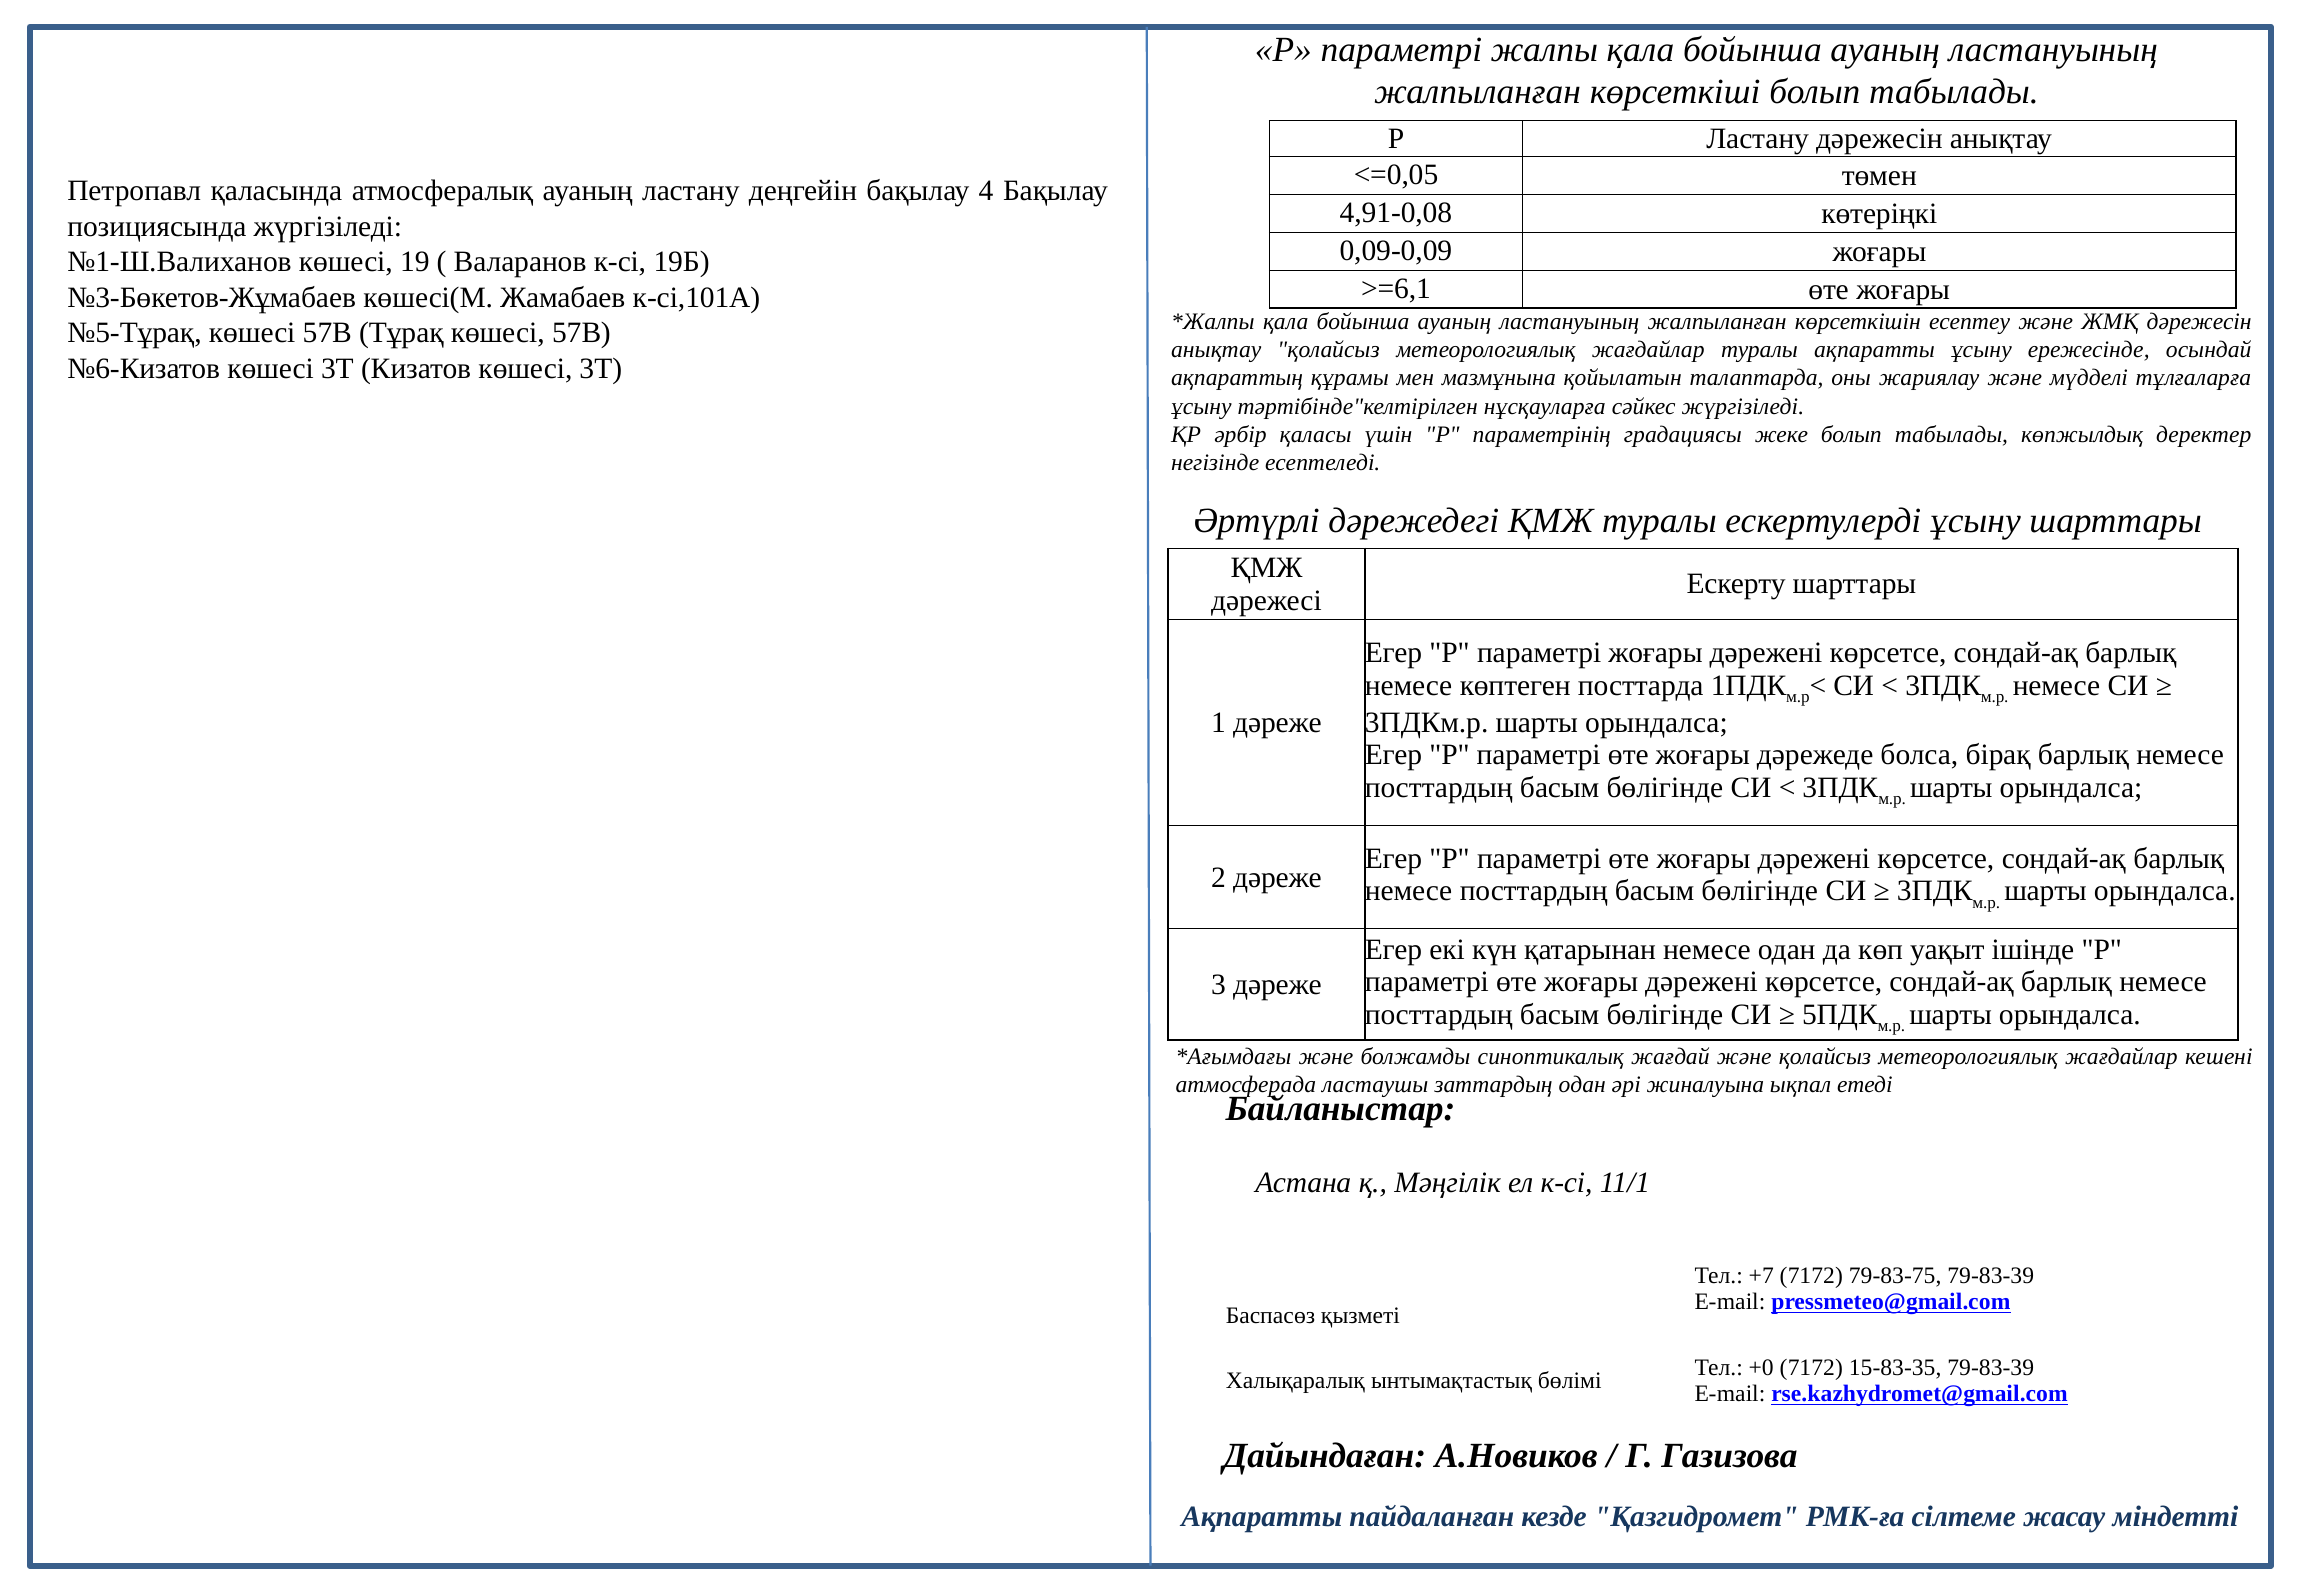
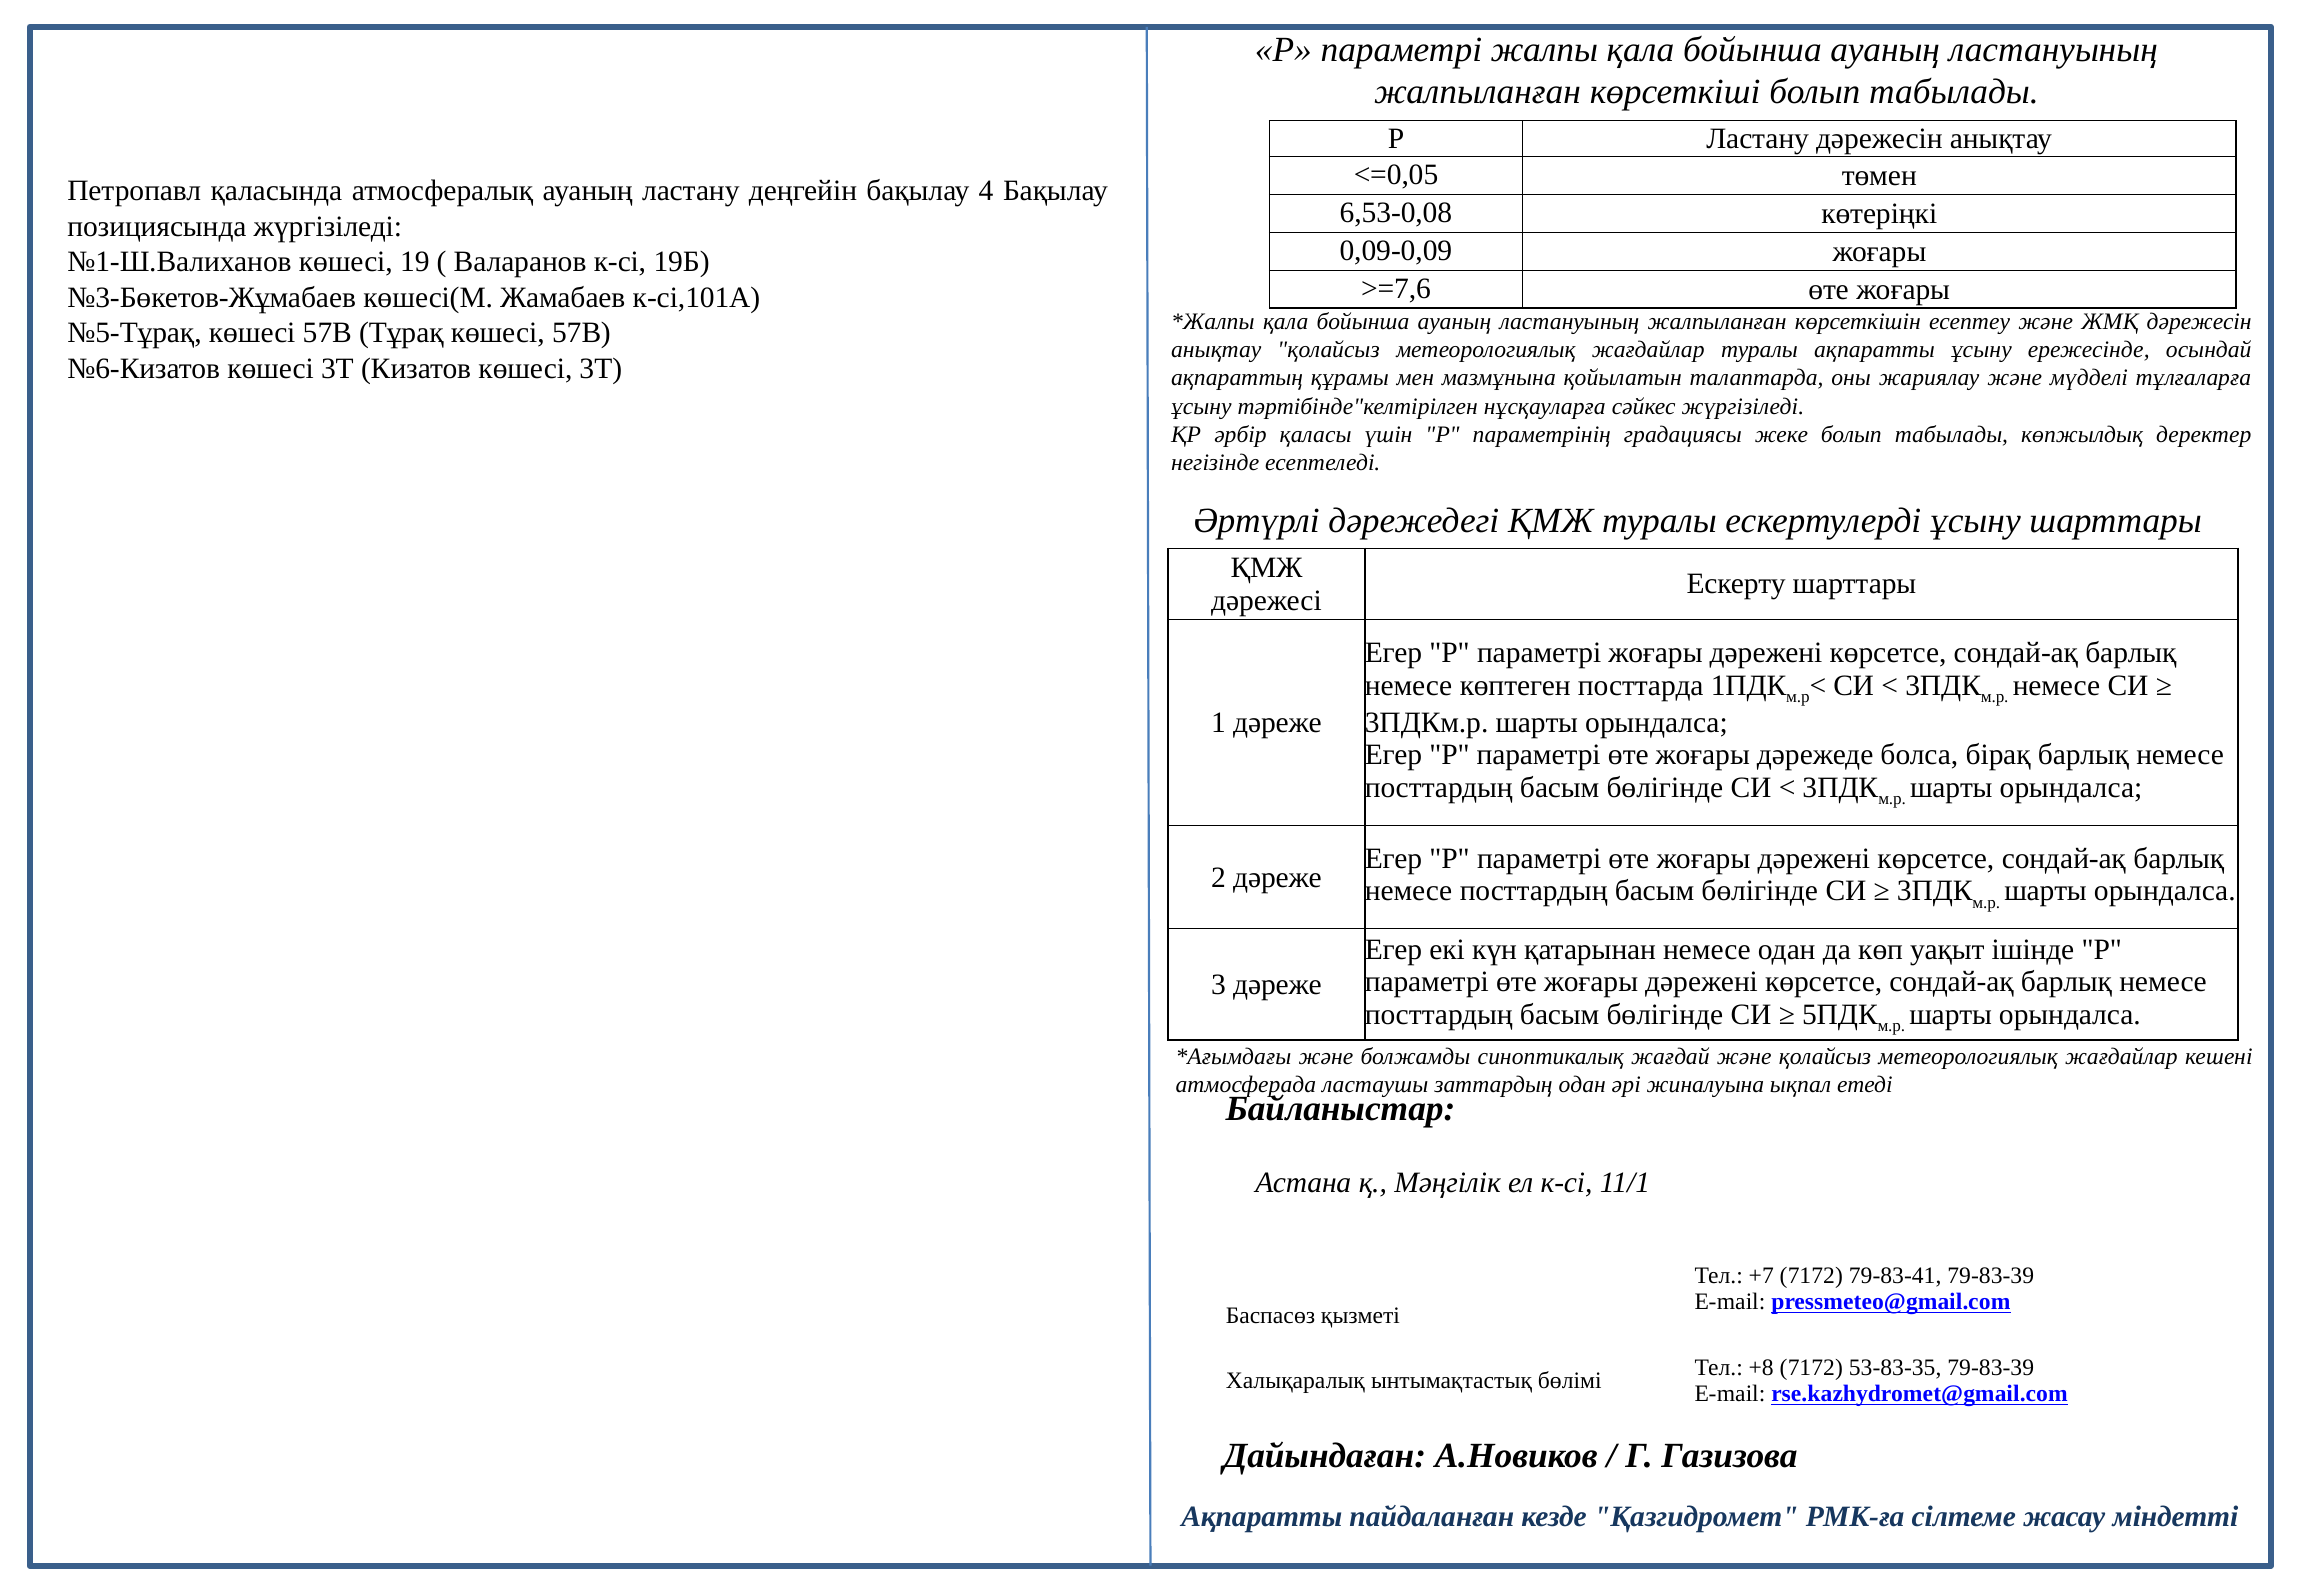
4,91-0,08: 4,91-0,08 -> 6,53-0,08 (1396, 213)
>=6,1: >=6,1 -> >=7,6 (1396, 289)
79-83-75: 79-83-75 -> 79-83-41 (1895, 1276)
+0: +0 -> +8 (1761, 1368)
15-83-35: 15-83-35 -> 53-83-35 (1895, 1368)
